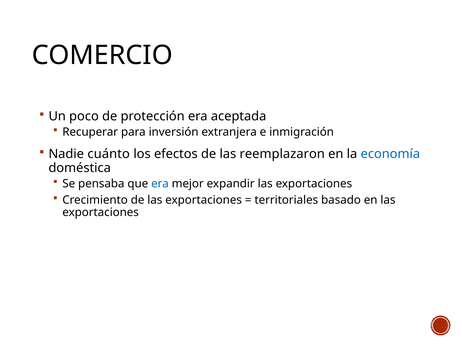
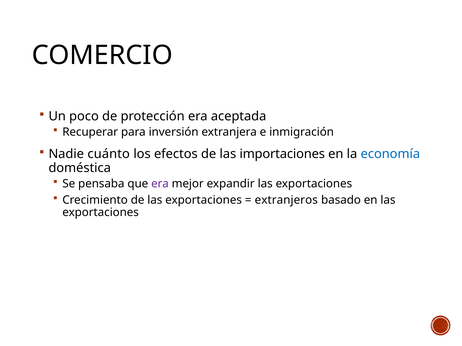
reemplazaron: reemplazaron -> importaciones (282, 154)
era colour: blue -> purple (160, 184)
territoriales: territoriales -> extranjeros (286, 200)
